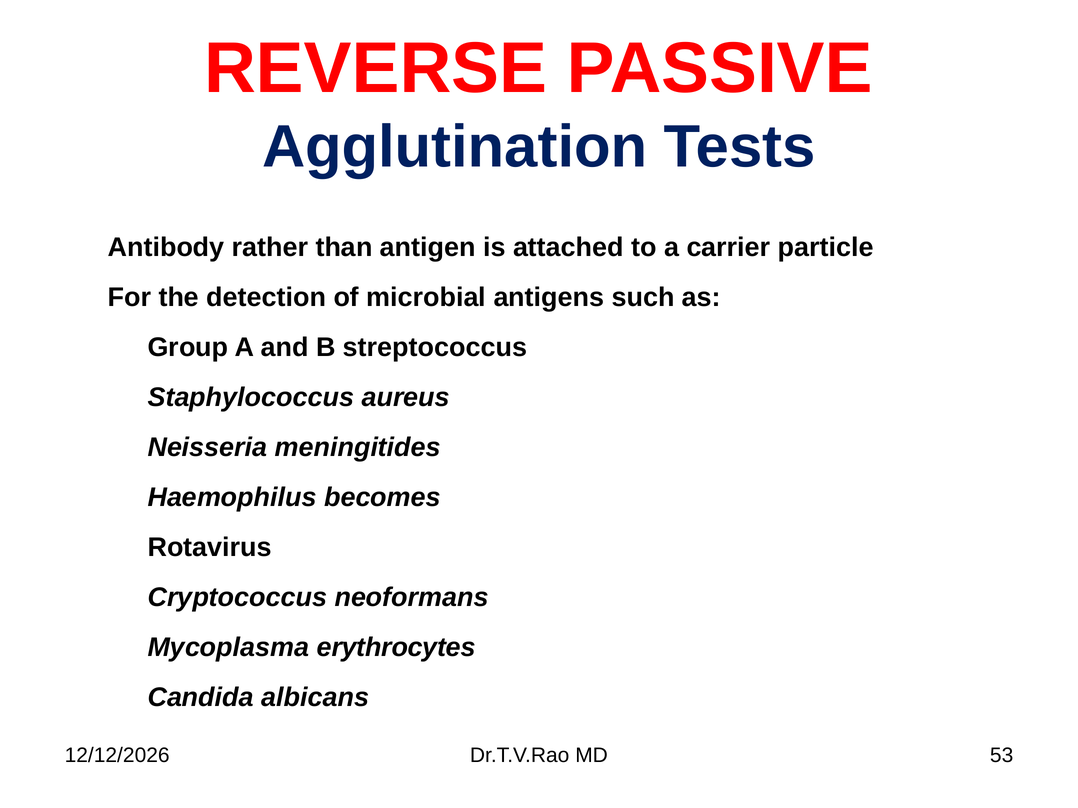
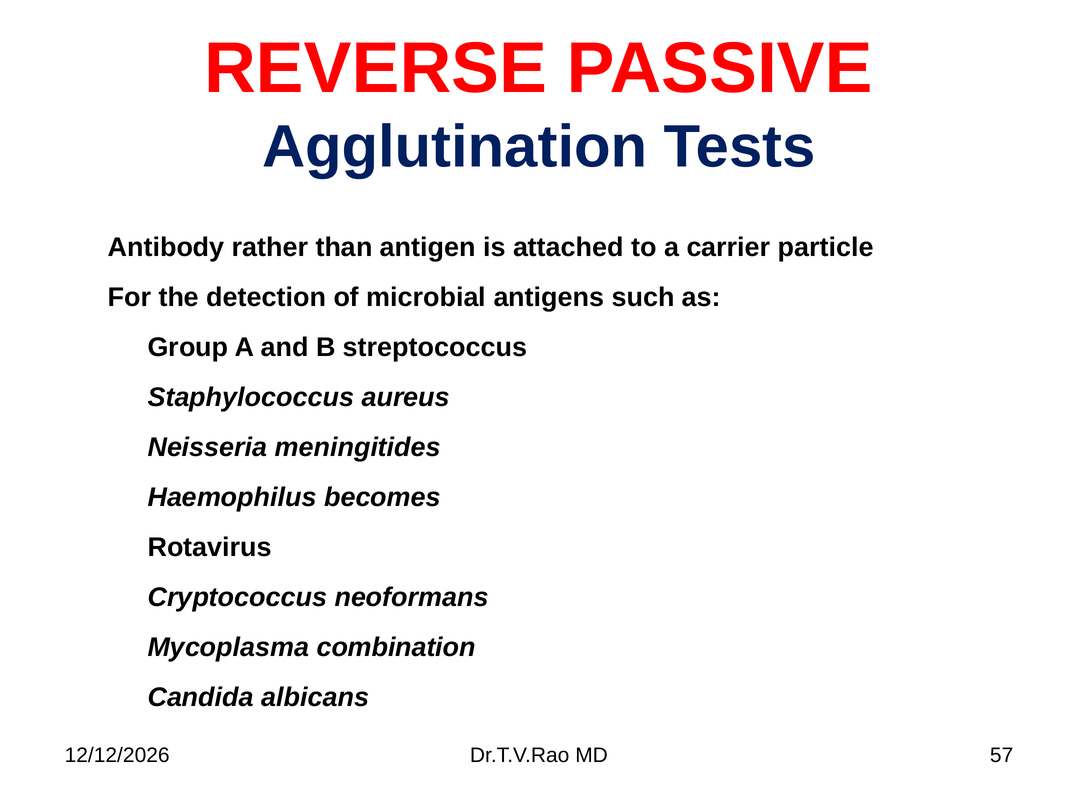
erythrocytes: erythrocytes -> combination (396, 648)
53: 53 -> 57 (1002, 756)
